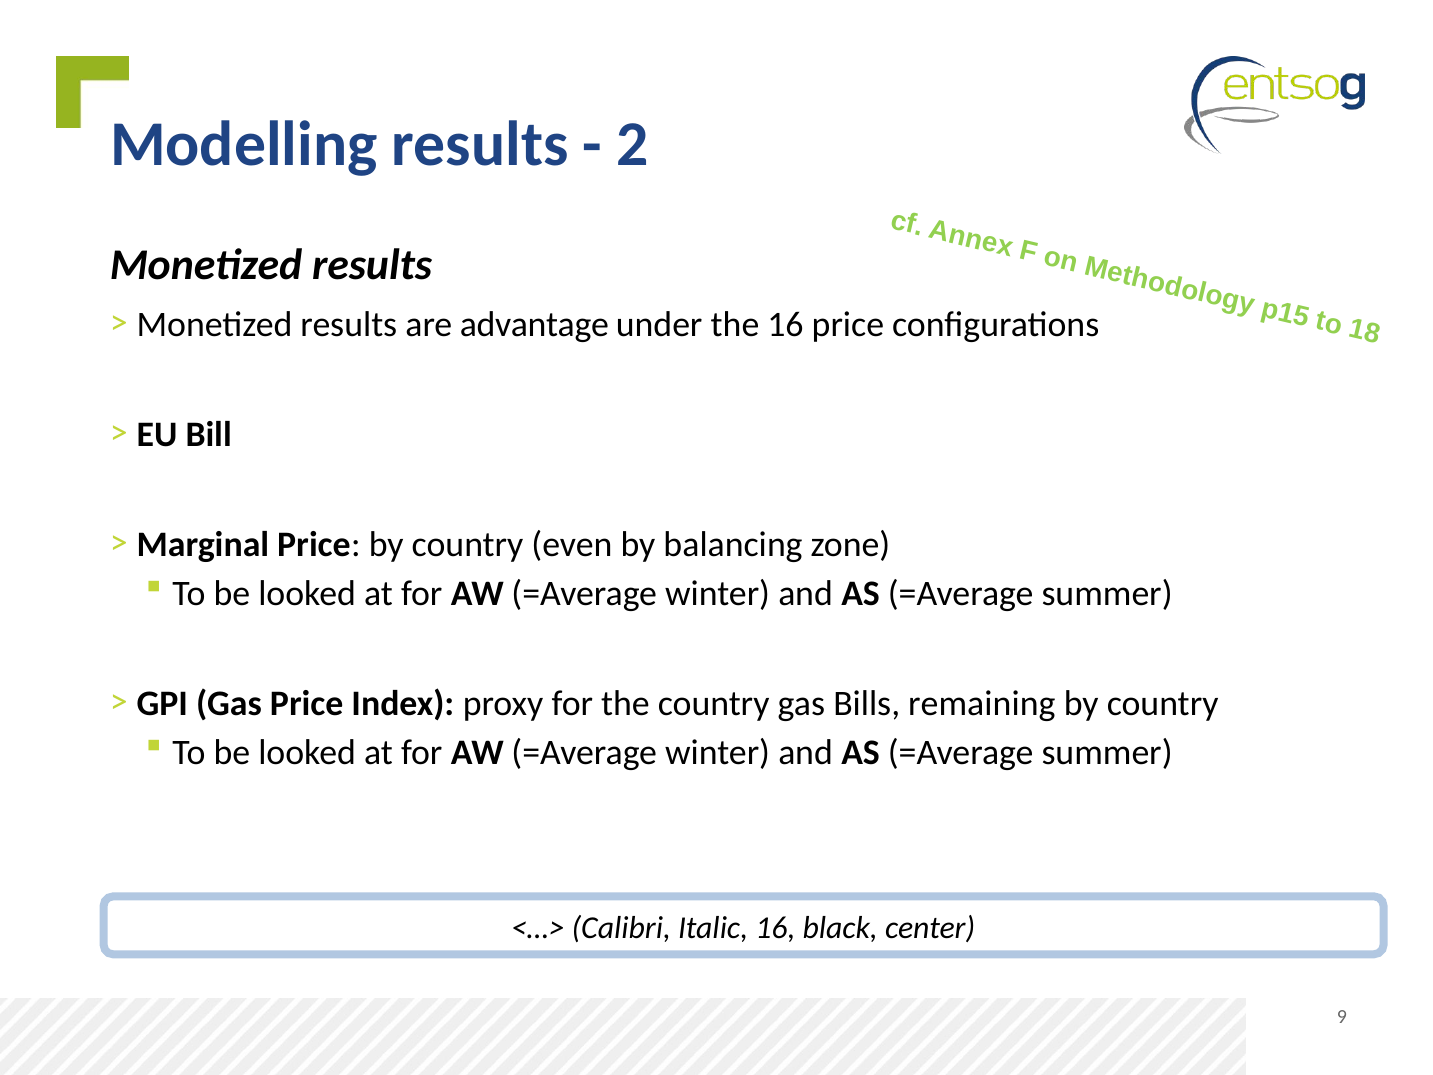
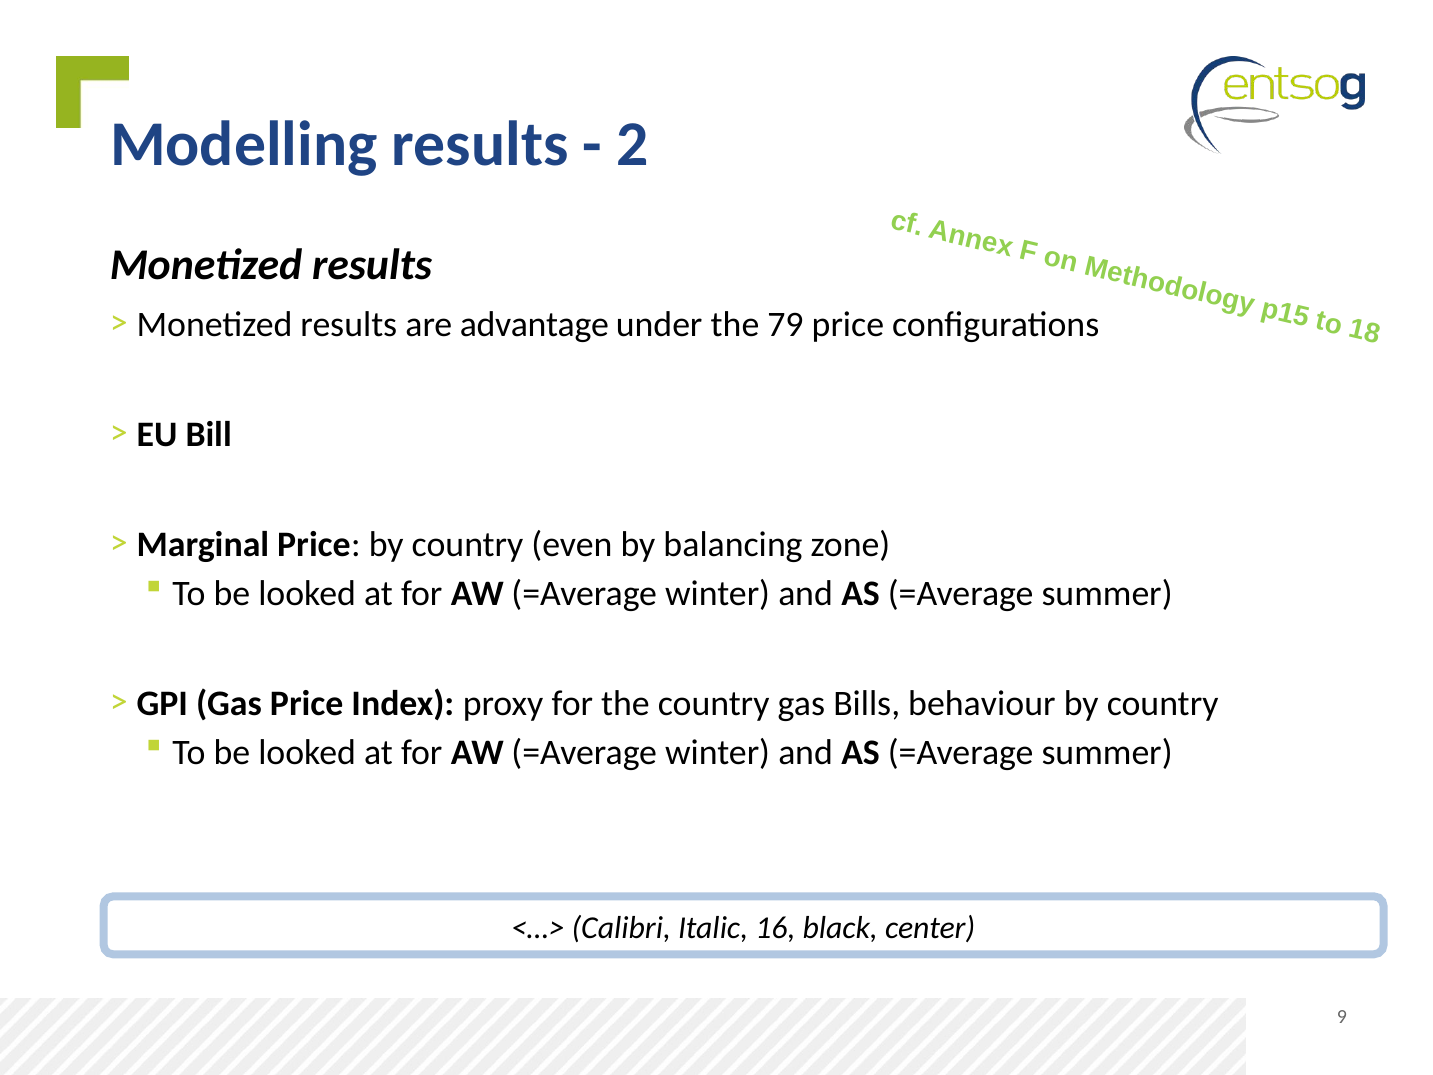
the 16: 16 -> 79 (785, 325)
remaining: remaining -> behaviour (982, 703)
